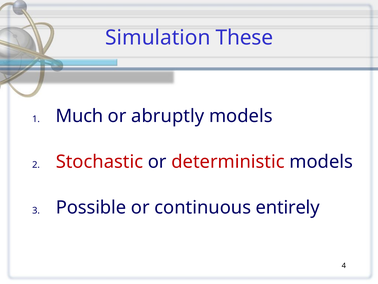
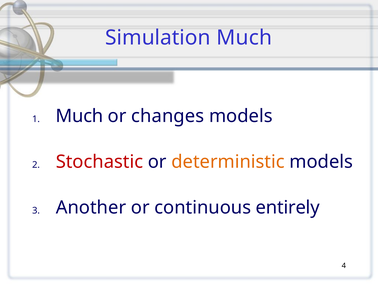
Simulation These: These -> Much (244, 38)
abruptly: abruptly -> changes (168, 116)
deterministic colour: red -> orange (228, 162)
Possible: Possible -> Another (91, 207)
